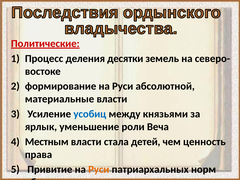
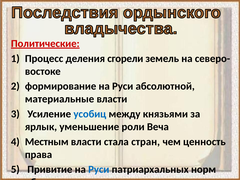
десятки: десятки -> сгорели (125, 58)
детей: детей -> стран (146, 142)
Руси colour: orange -> blue (99, 169)
